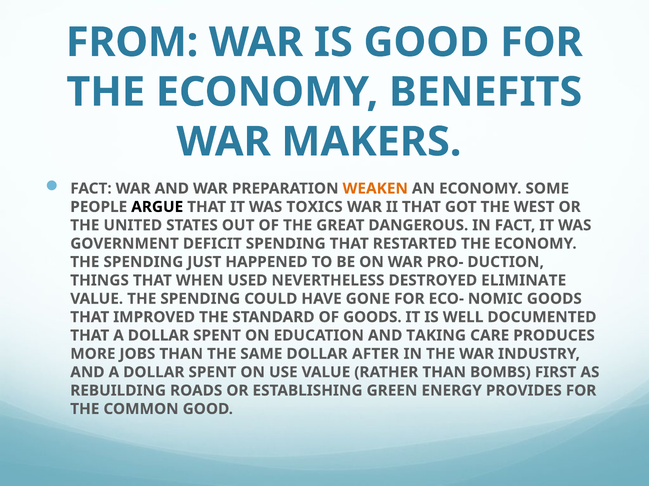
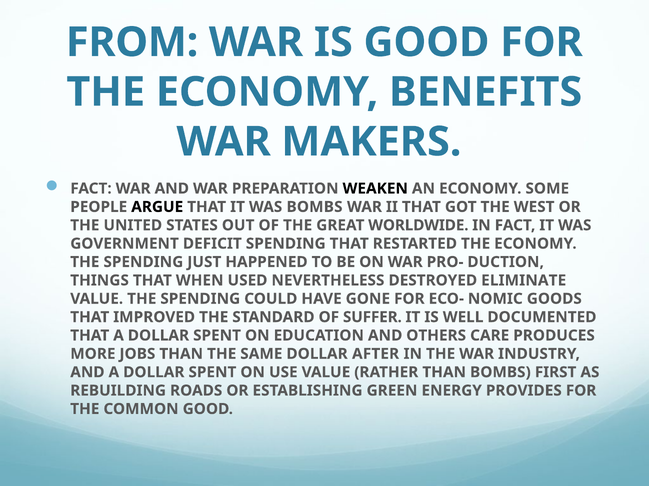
WEAKEN colour: orange -> black (375, 189)
WAS TOXICS: TOXICS -> BOMBS (315, 207)
DANGEROUS: DANGEROUS -> WORLDWIDE (418, 226)
OF GOODS: GOODS -> SUFFER (372, 318)
TAKING: TAKING -> OTHERS (436, 336)
